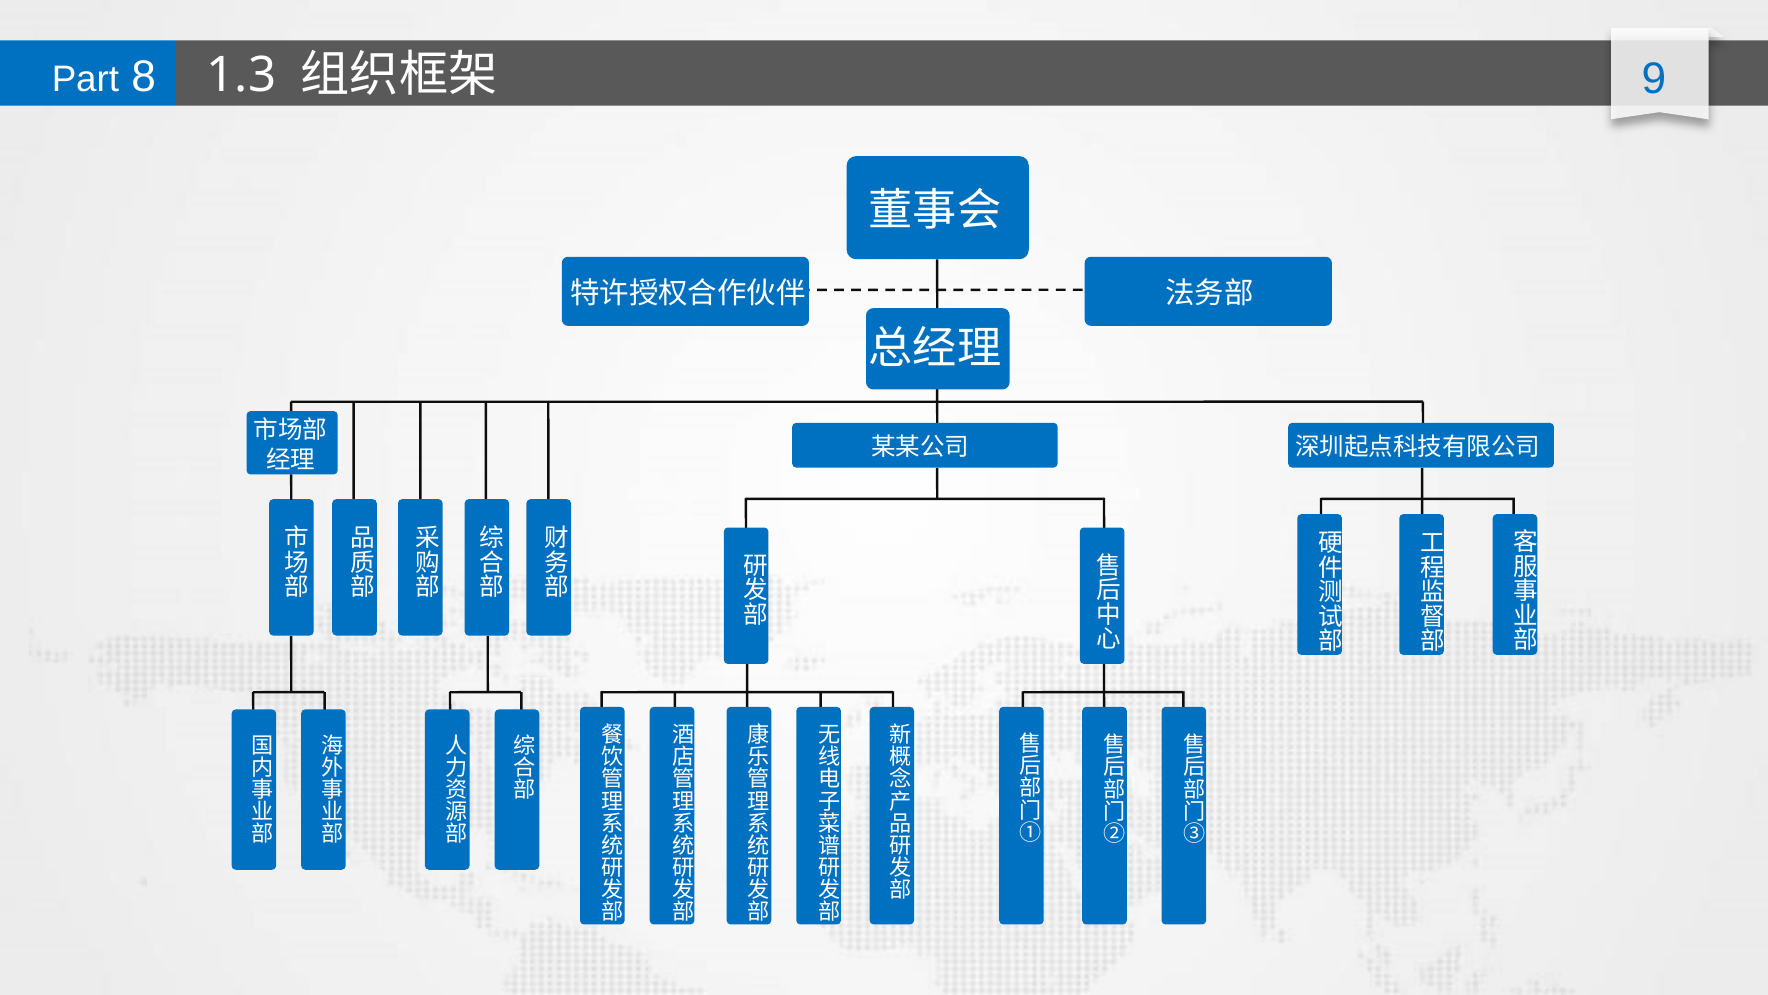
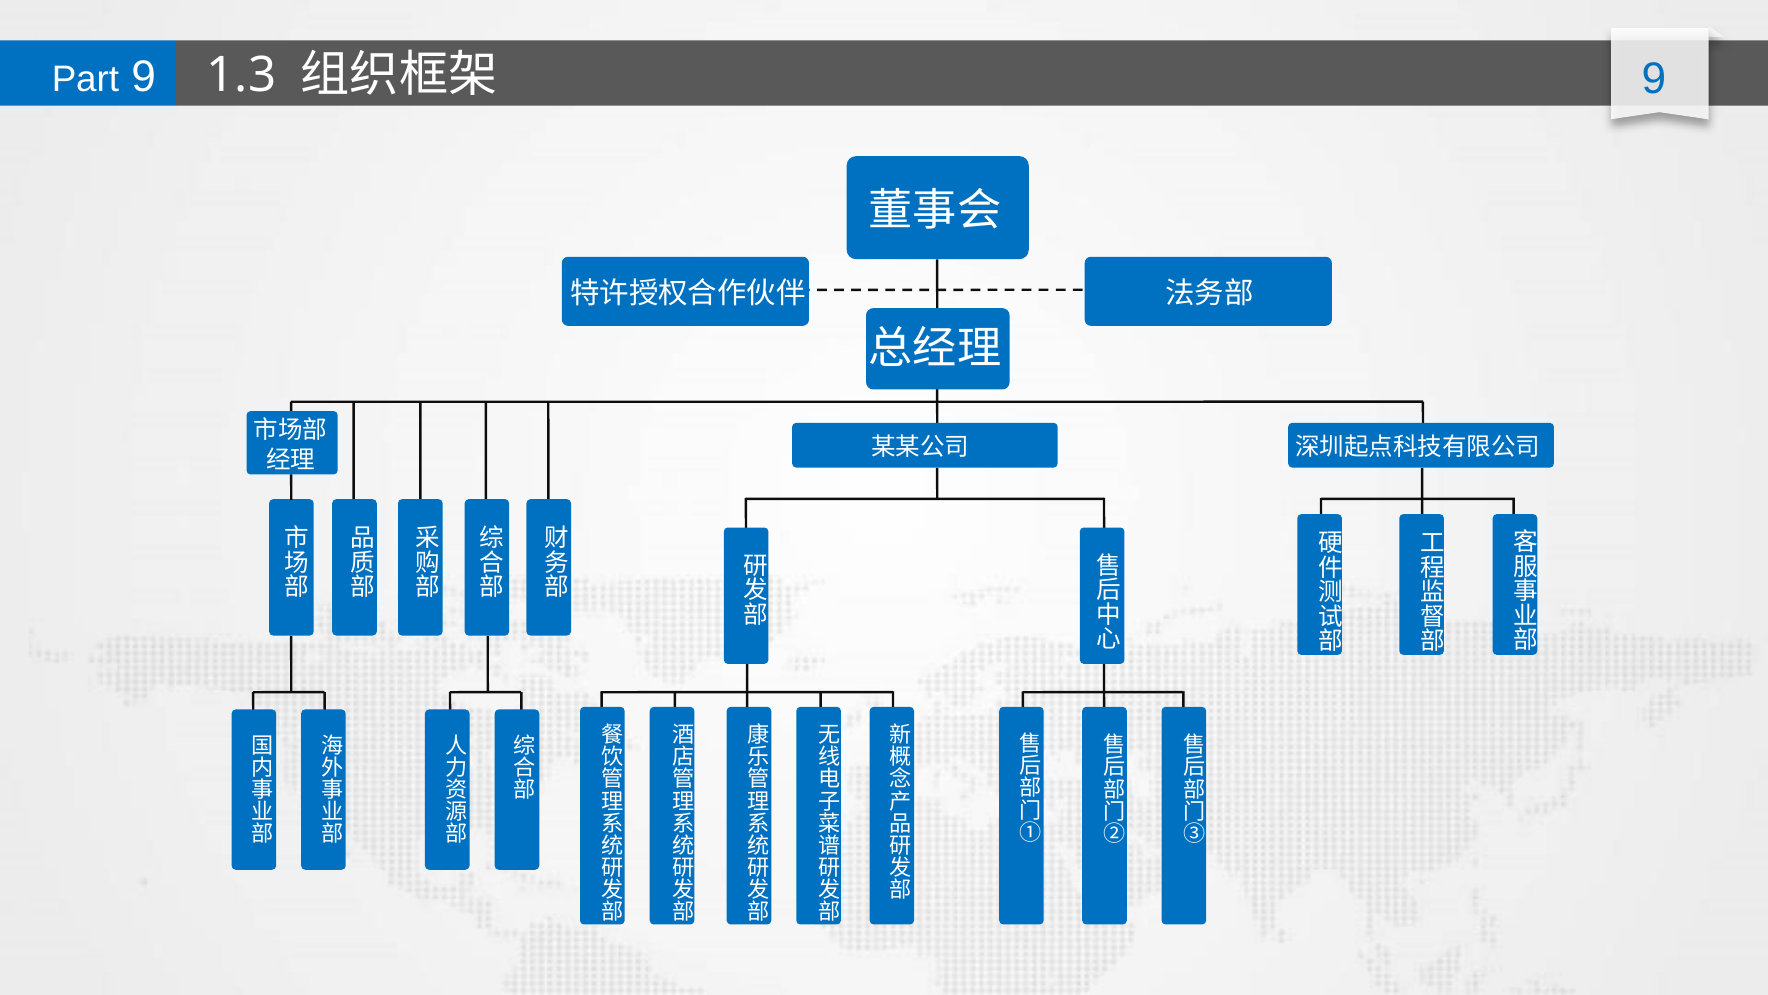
Part 8: 8 -> 9 (144, 77)
